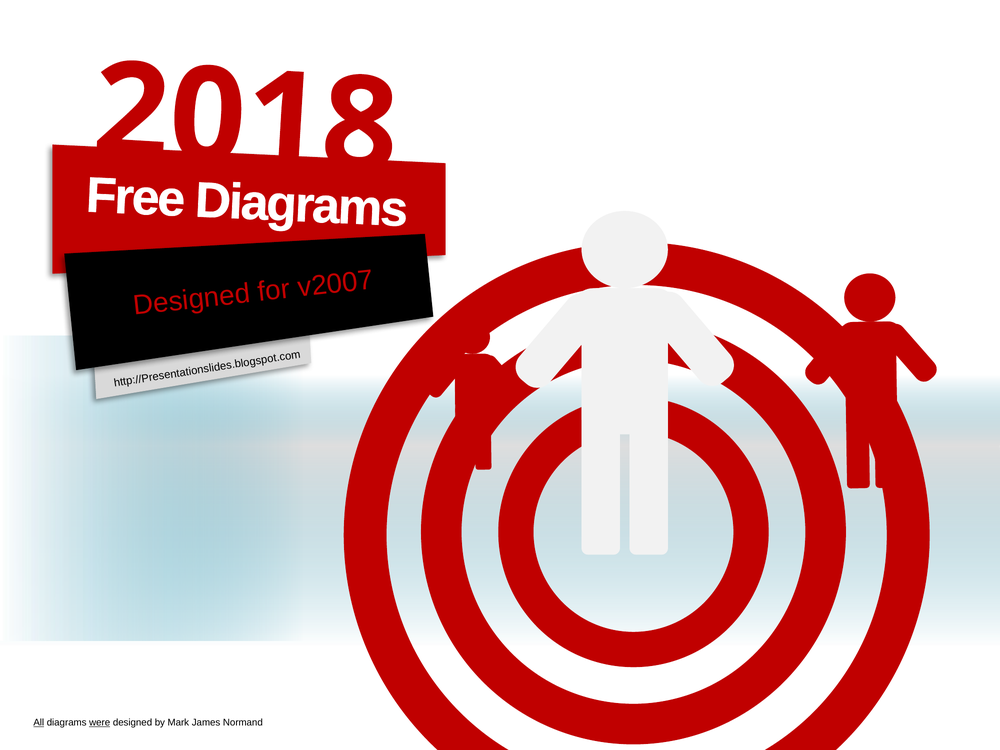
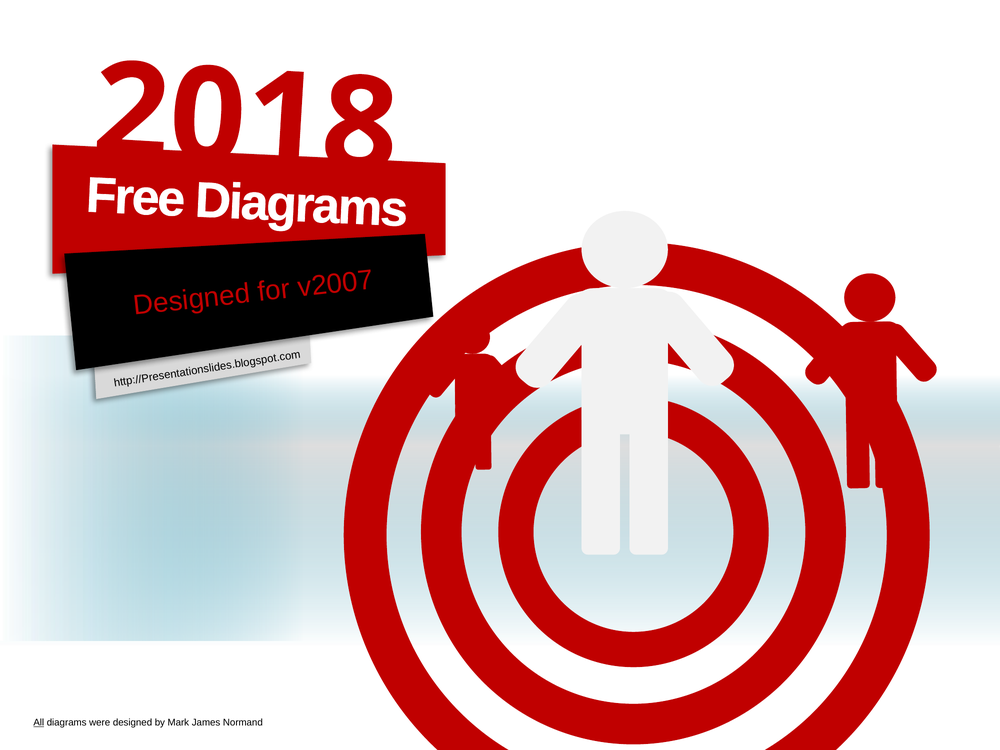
were underline: present -> none (100, 722)
